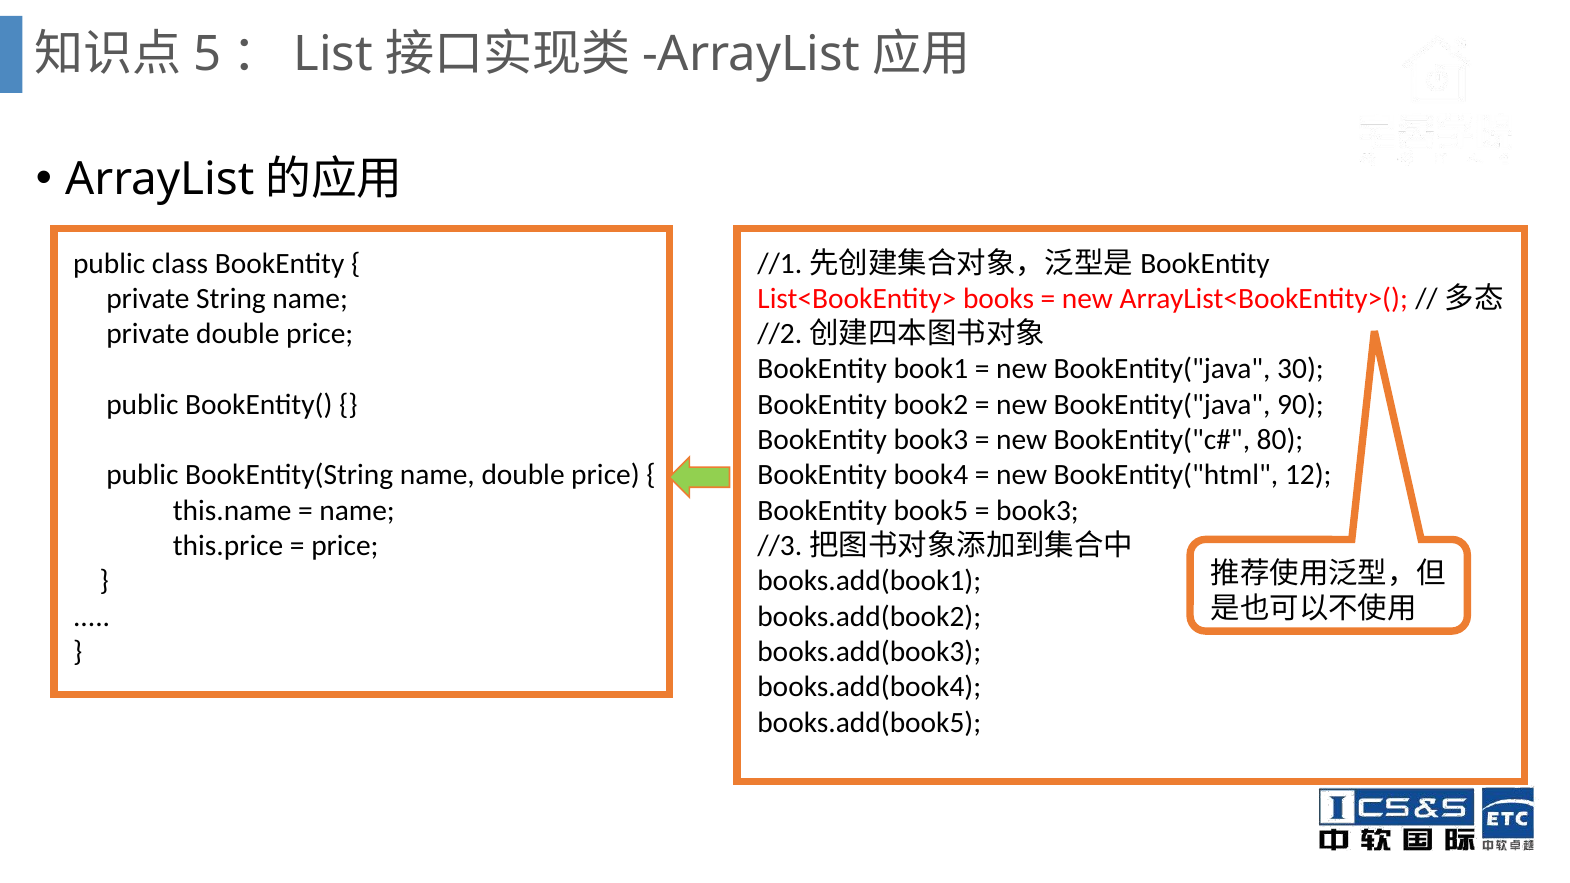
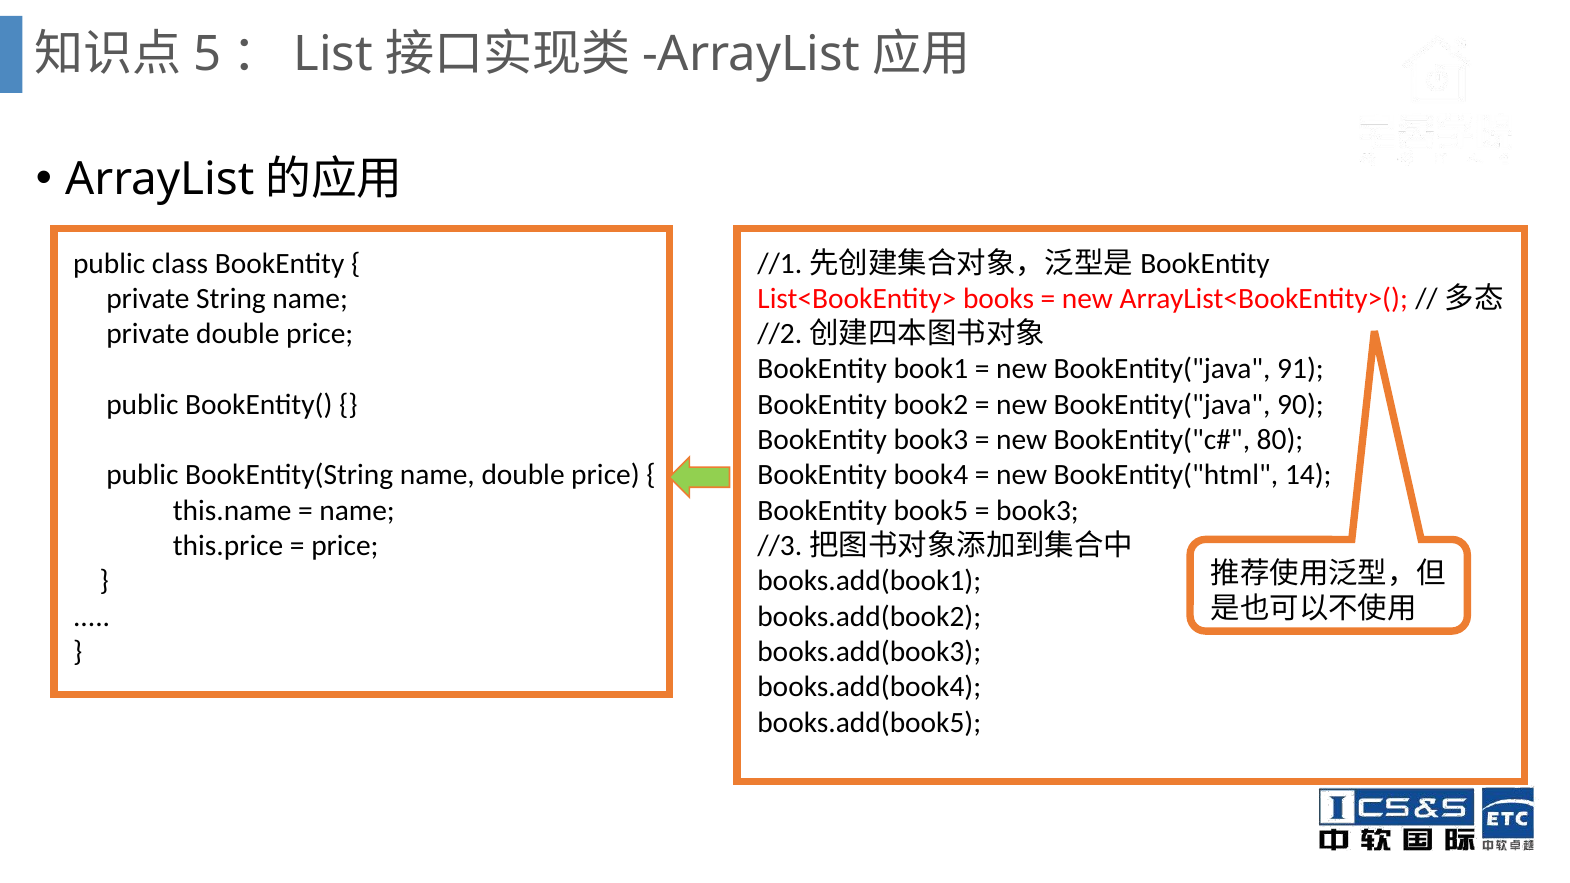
30: 30 -> 91 (1300, 369)
12: 12 -> 14 (1308, 475)
